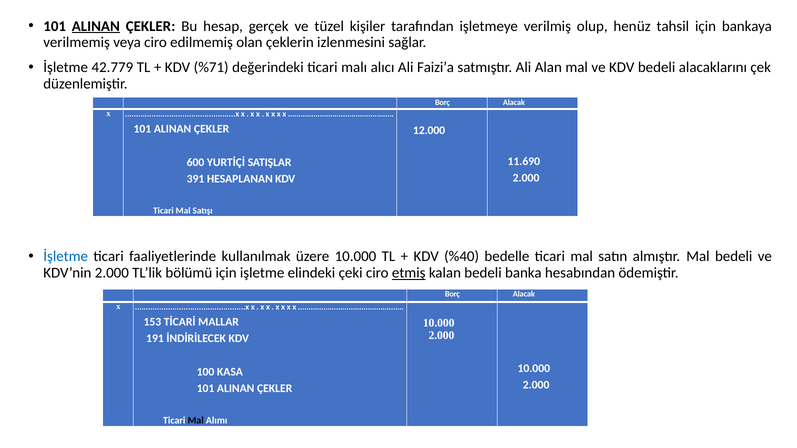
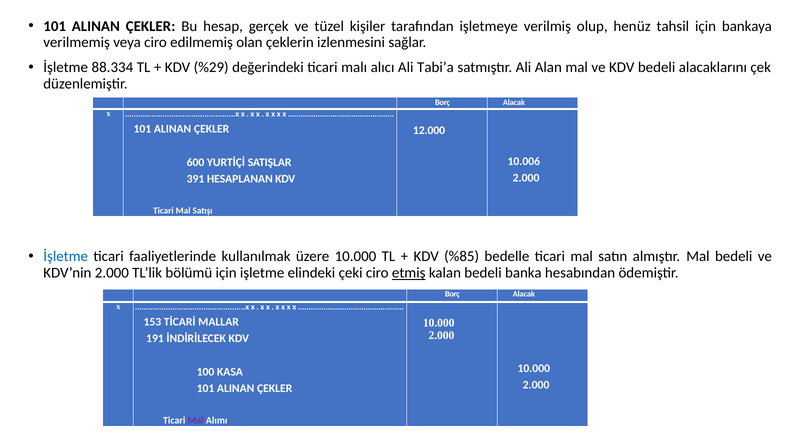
ALINAN underline: present -> none (96, 26)
42.779: 42.779 -> 88.334 (112, 67)
%71: %71 -> %29 (211, 67)
Faizi’a: Faizi’a -> Tabi’a (435, 67)
11.690: 11.690 -> 10.006 (524, 161)
%40: %40 -> %85 (462, 257)
Mal colour: black -> purple (196, 421)
